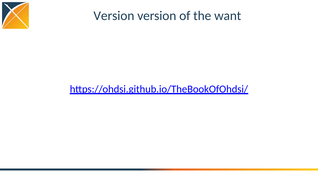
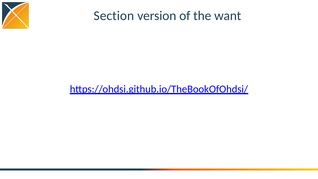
Version: Version -> Section (114, 16)
